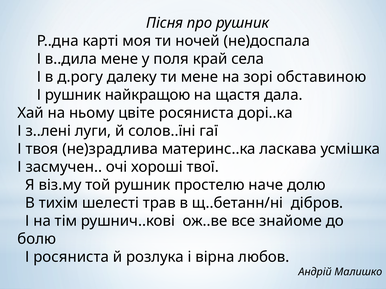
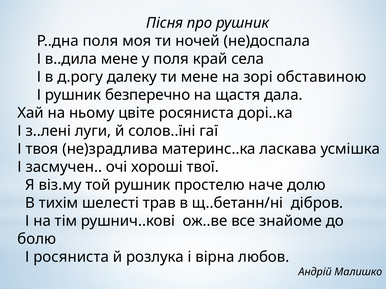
Р..дна карті: карті -> поля (100, 41)
найкращою: найкращою -> безперечно (148, 95)
